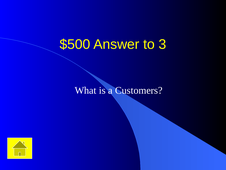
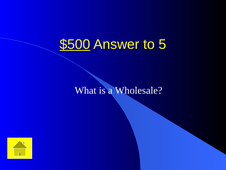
$500 underline: none -> present (75, 44)
3: 3 -> 5 (162, 44)
Customers: Customers -> Wholesale (139, 90)
